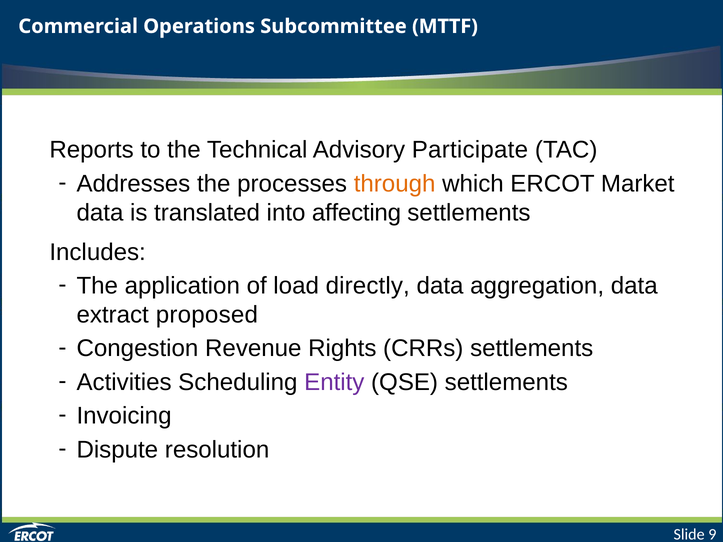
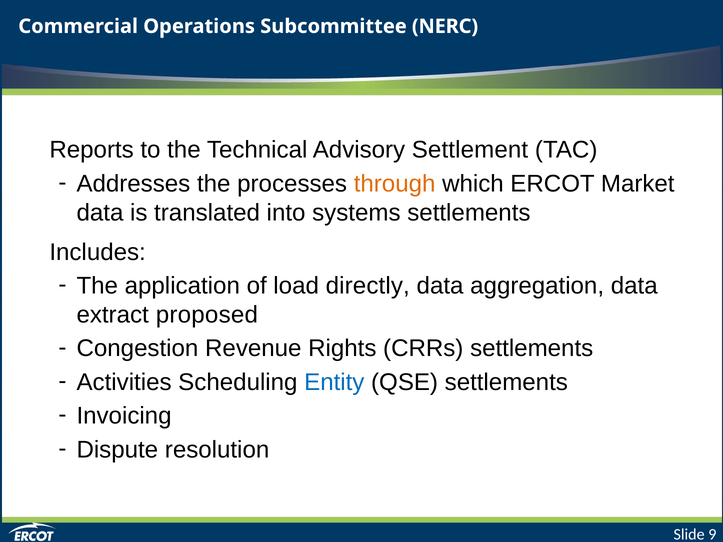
MTTF: MTTF -> NERC (445, 26)
Participate: Participate -> Settlement (470, 150)
affecting: affecting -> systems (356, 213)
Entity colour: purple -> blue (334, 382)
